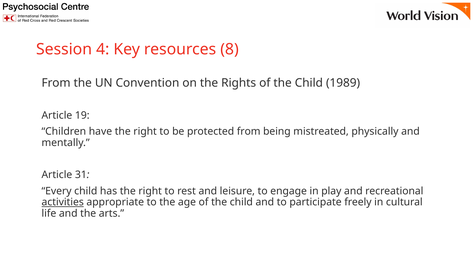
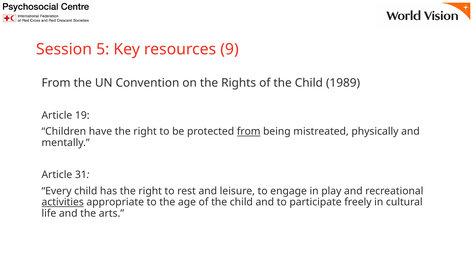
4: 4 -> 5 (103, 49)
8: 8 -> 9 (230, 49)
from underline: none -> present (249, 132)
